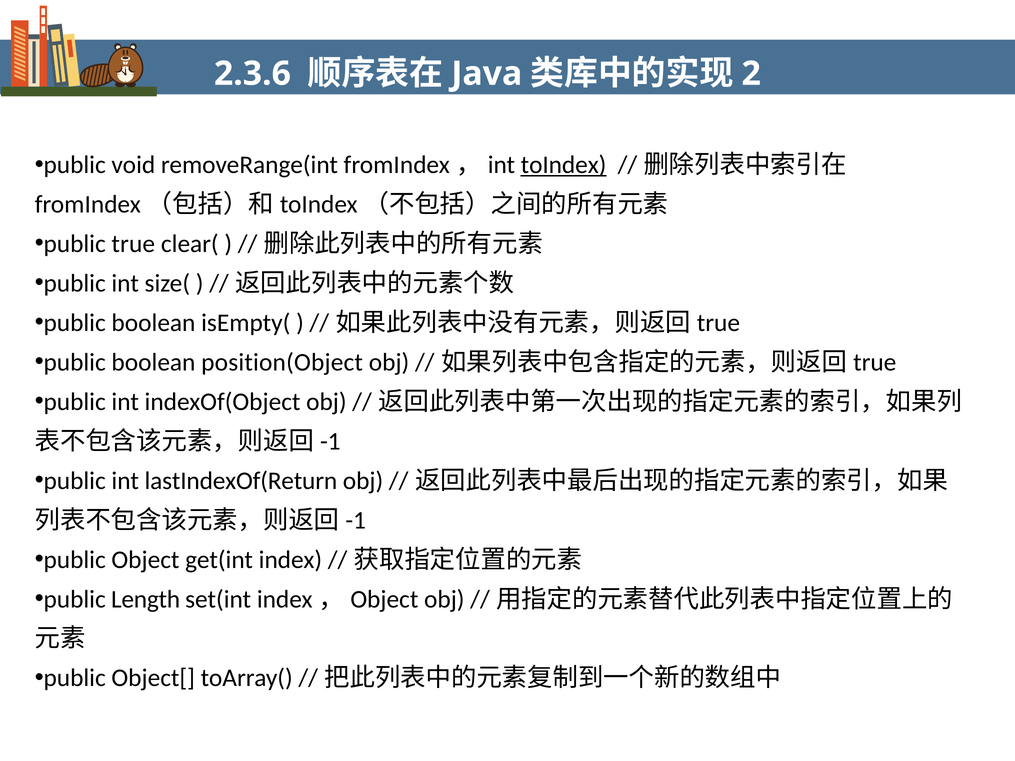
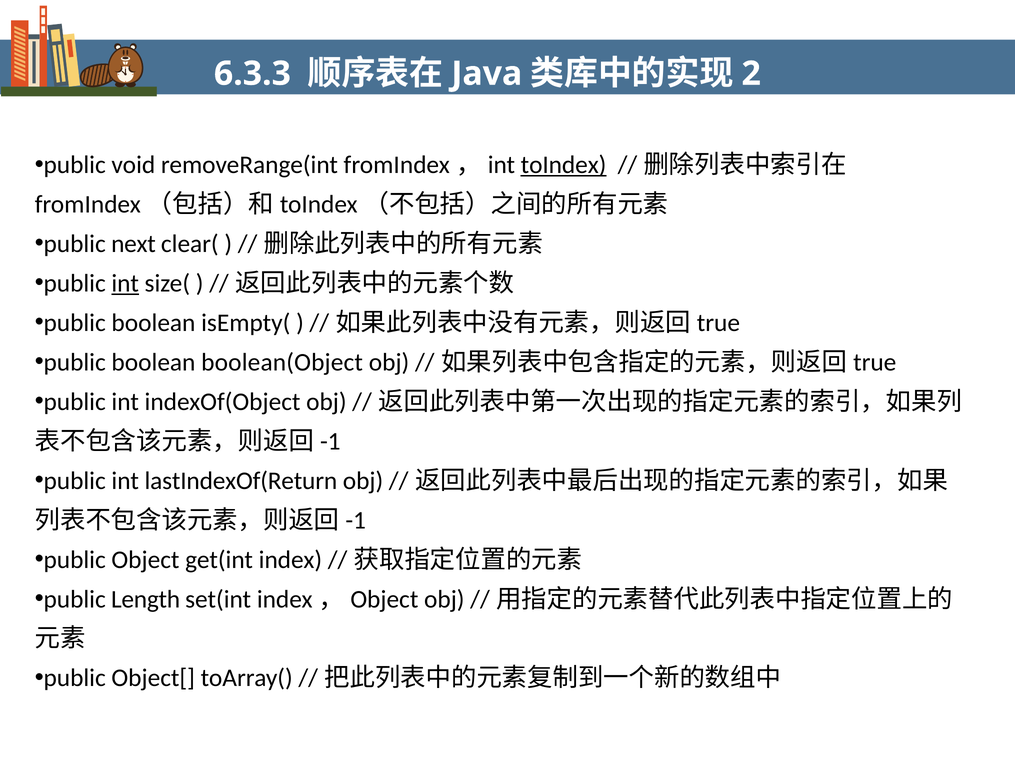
2.3.6: 2.3.6 -> 6.3.3 (252, 74)
true: true -> next (133, 244)
int underline: none -> present (125, 283)
position(Object: position(Object -> boolean(Object (282, 362)
